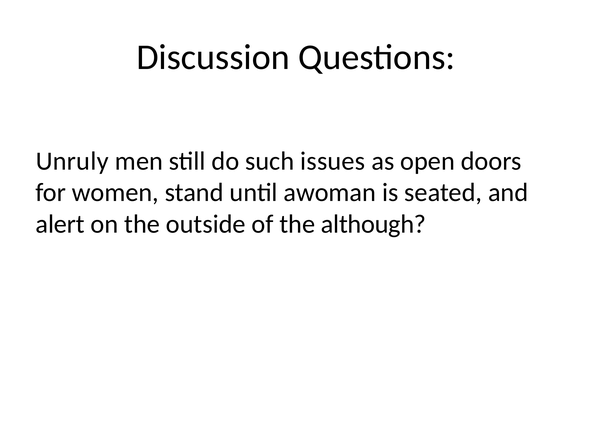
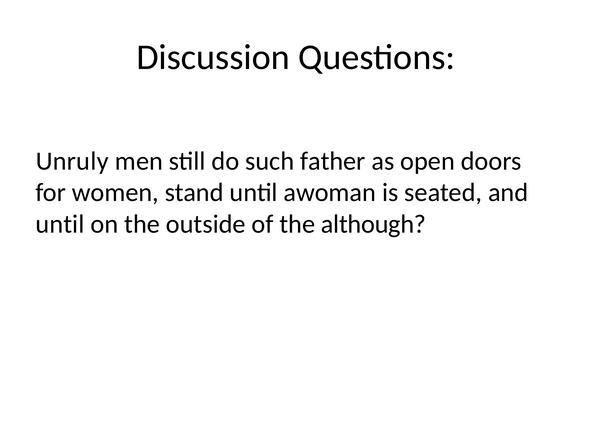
issues: issues -> father (333, 161)
alert: alert -> until (60, 224)
